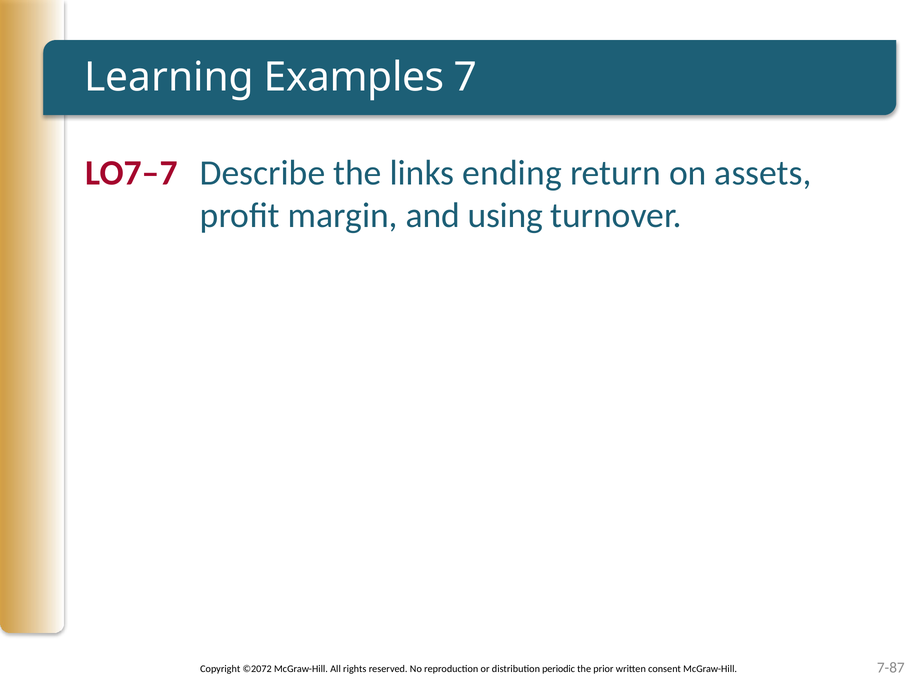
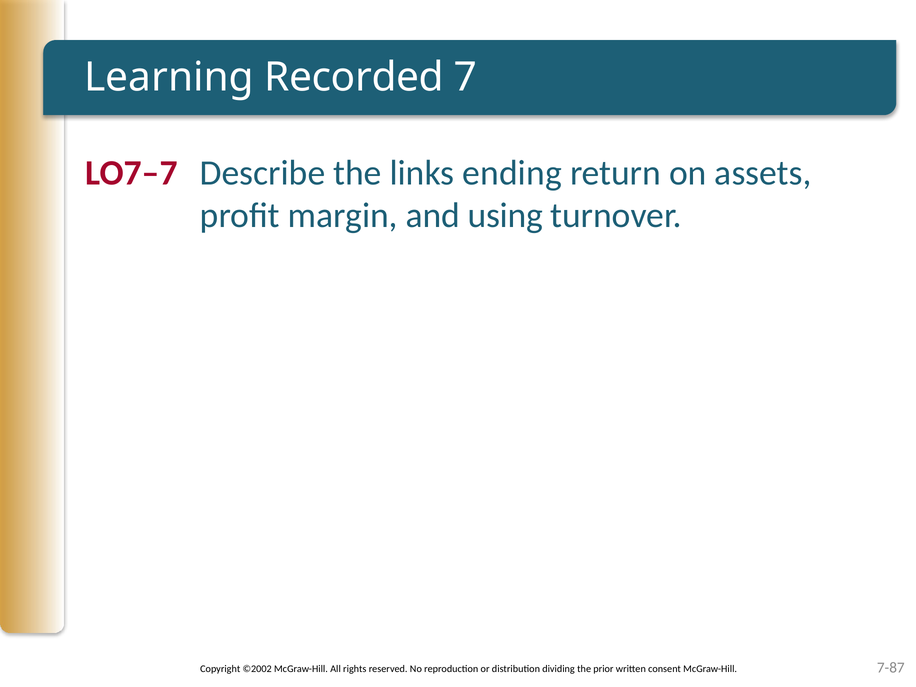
Examples: Examples -> Recorded (354, 77)
©2072: ©2072 -> ©2002 (257, 669)
periodic: periodic -> dividing (559, 669)
